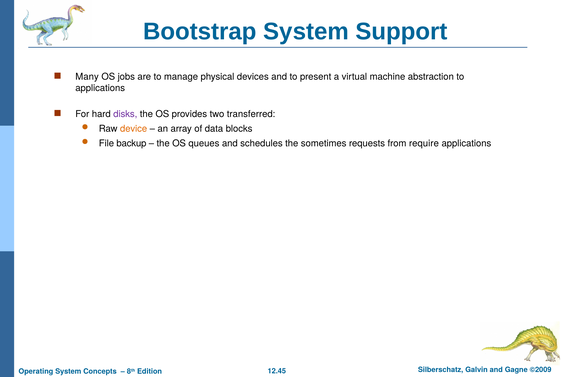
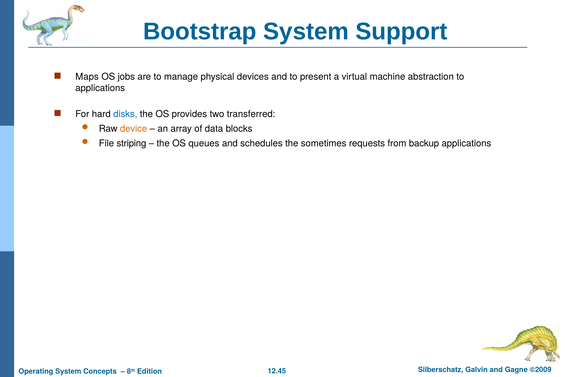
Many: Many -> Maps (87, 77)
disks colour: purple -> blue (125, 114)
backup: backup -> striping (131, 143)
require: require -> backup (424, 143)
